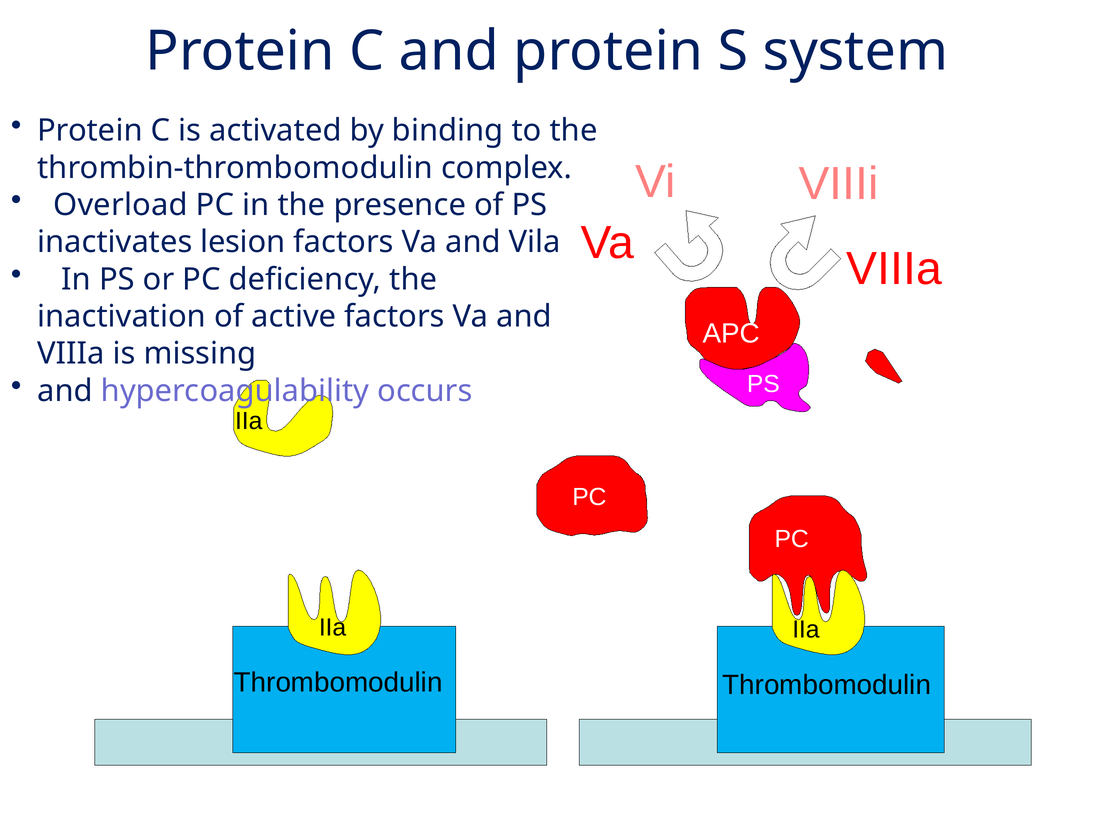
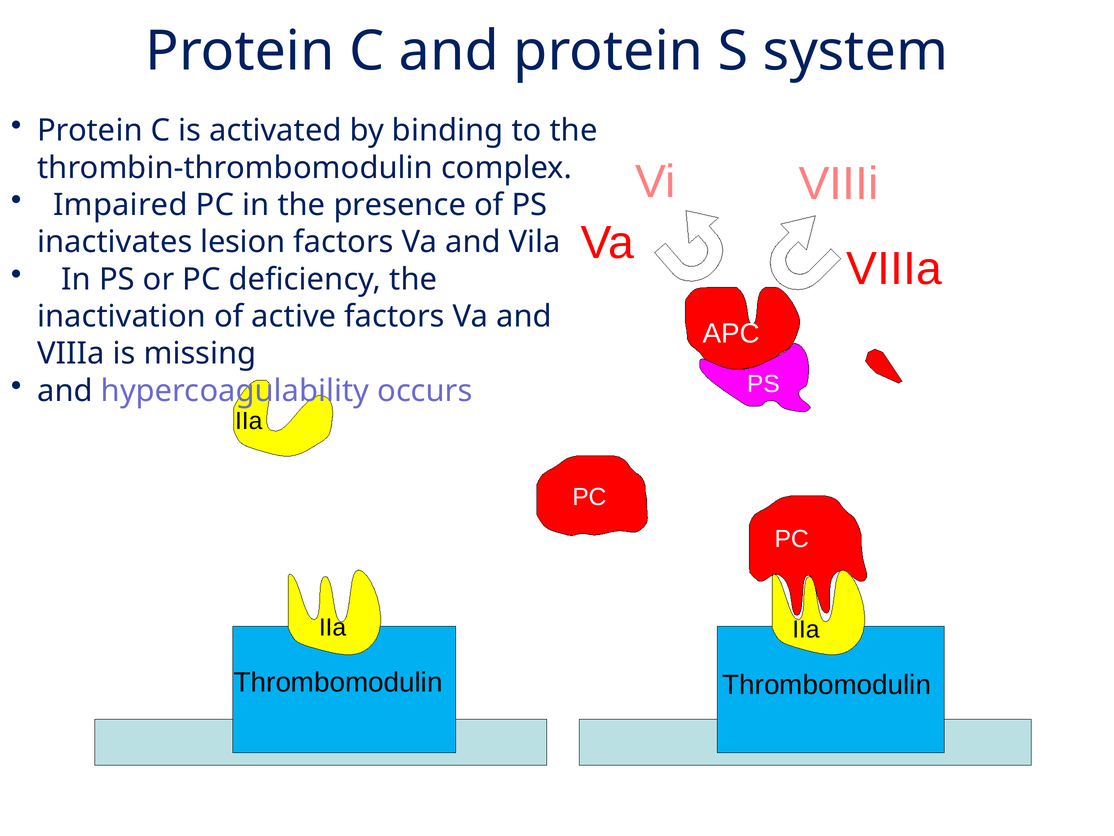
Overload: Overload -> Impaired (120, 205)
